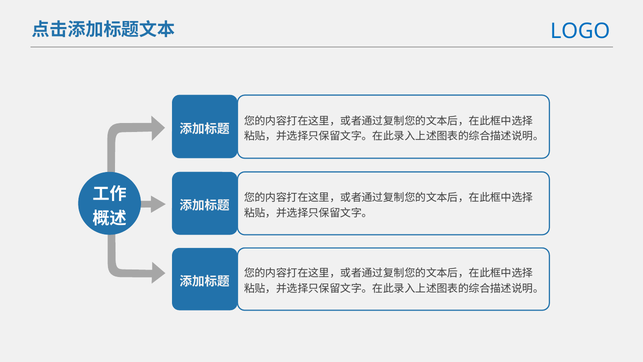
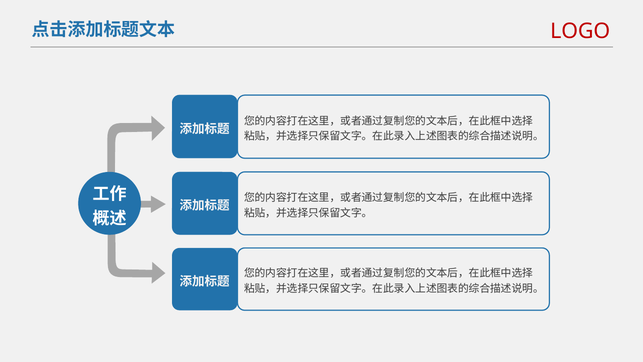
LOGO colour: blue -> red (580, 31)
